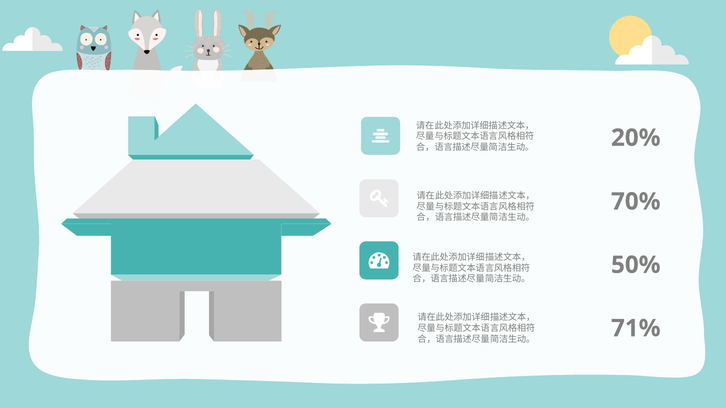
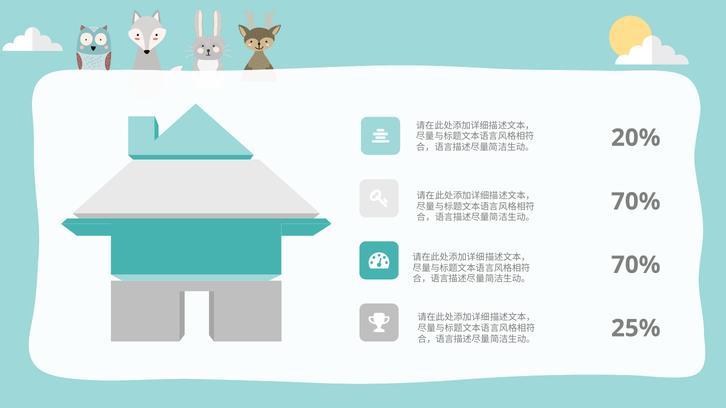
50%: 50% -> 70% (636, 265)
71%: 71% -> 25% (636, 329)
